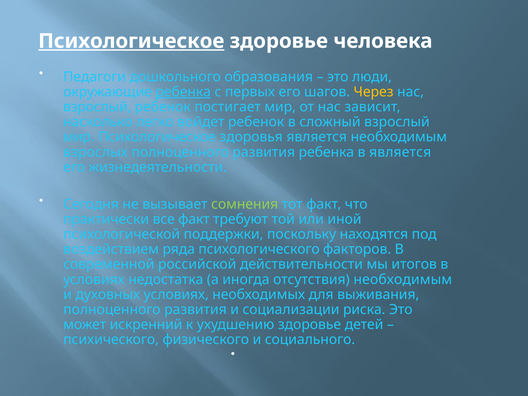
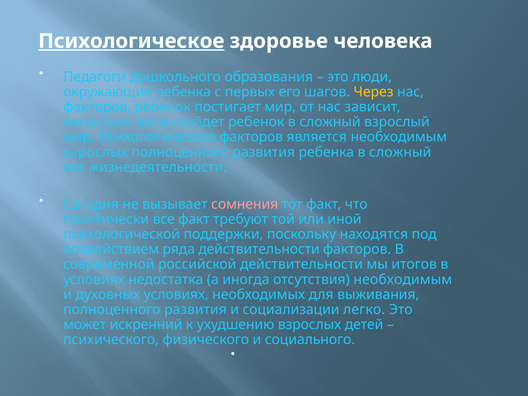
ребенка underline: present -> none (183, 92)
взрослый: взрослый -> факторов (97, 107)
Психологическое здоровья: здоровья -> факторов (251, 137)
ребенка в является: является -> сложный (400, 152)
сомнения colour: light green -> pink (245, 204)
ряда психологического: психологического -> действительности (259, 249)
социализации риска: риска -> легко (364, 310)
ухудшению здоровье: здоровье -> взрослых (310, 325)
